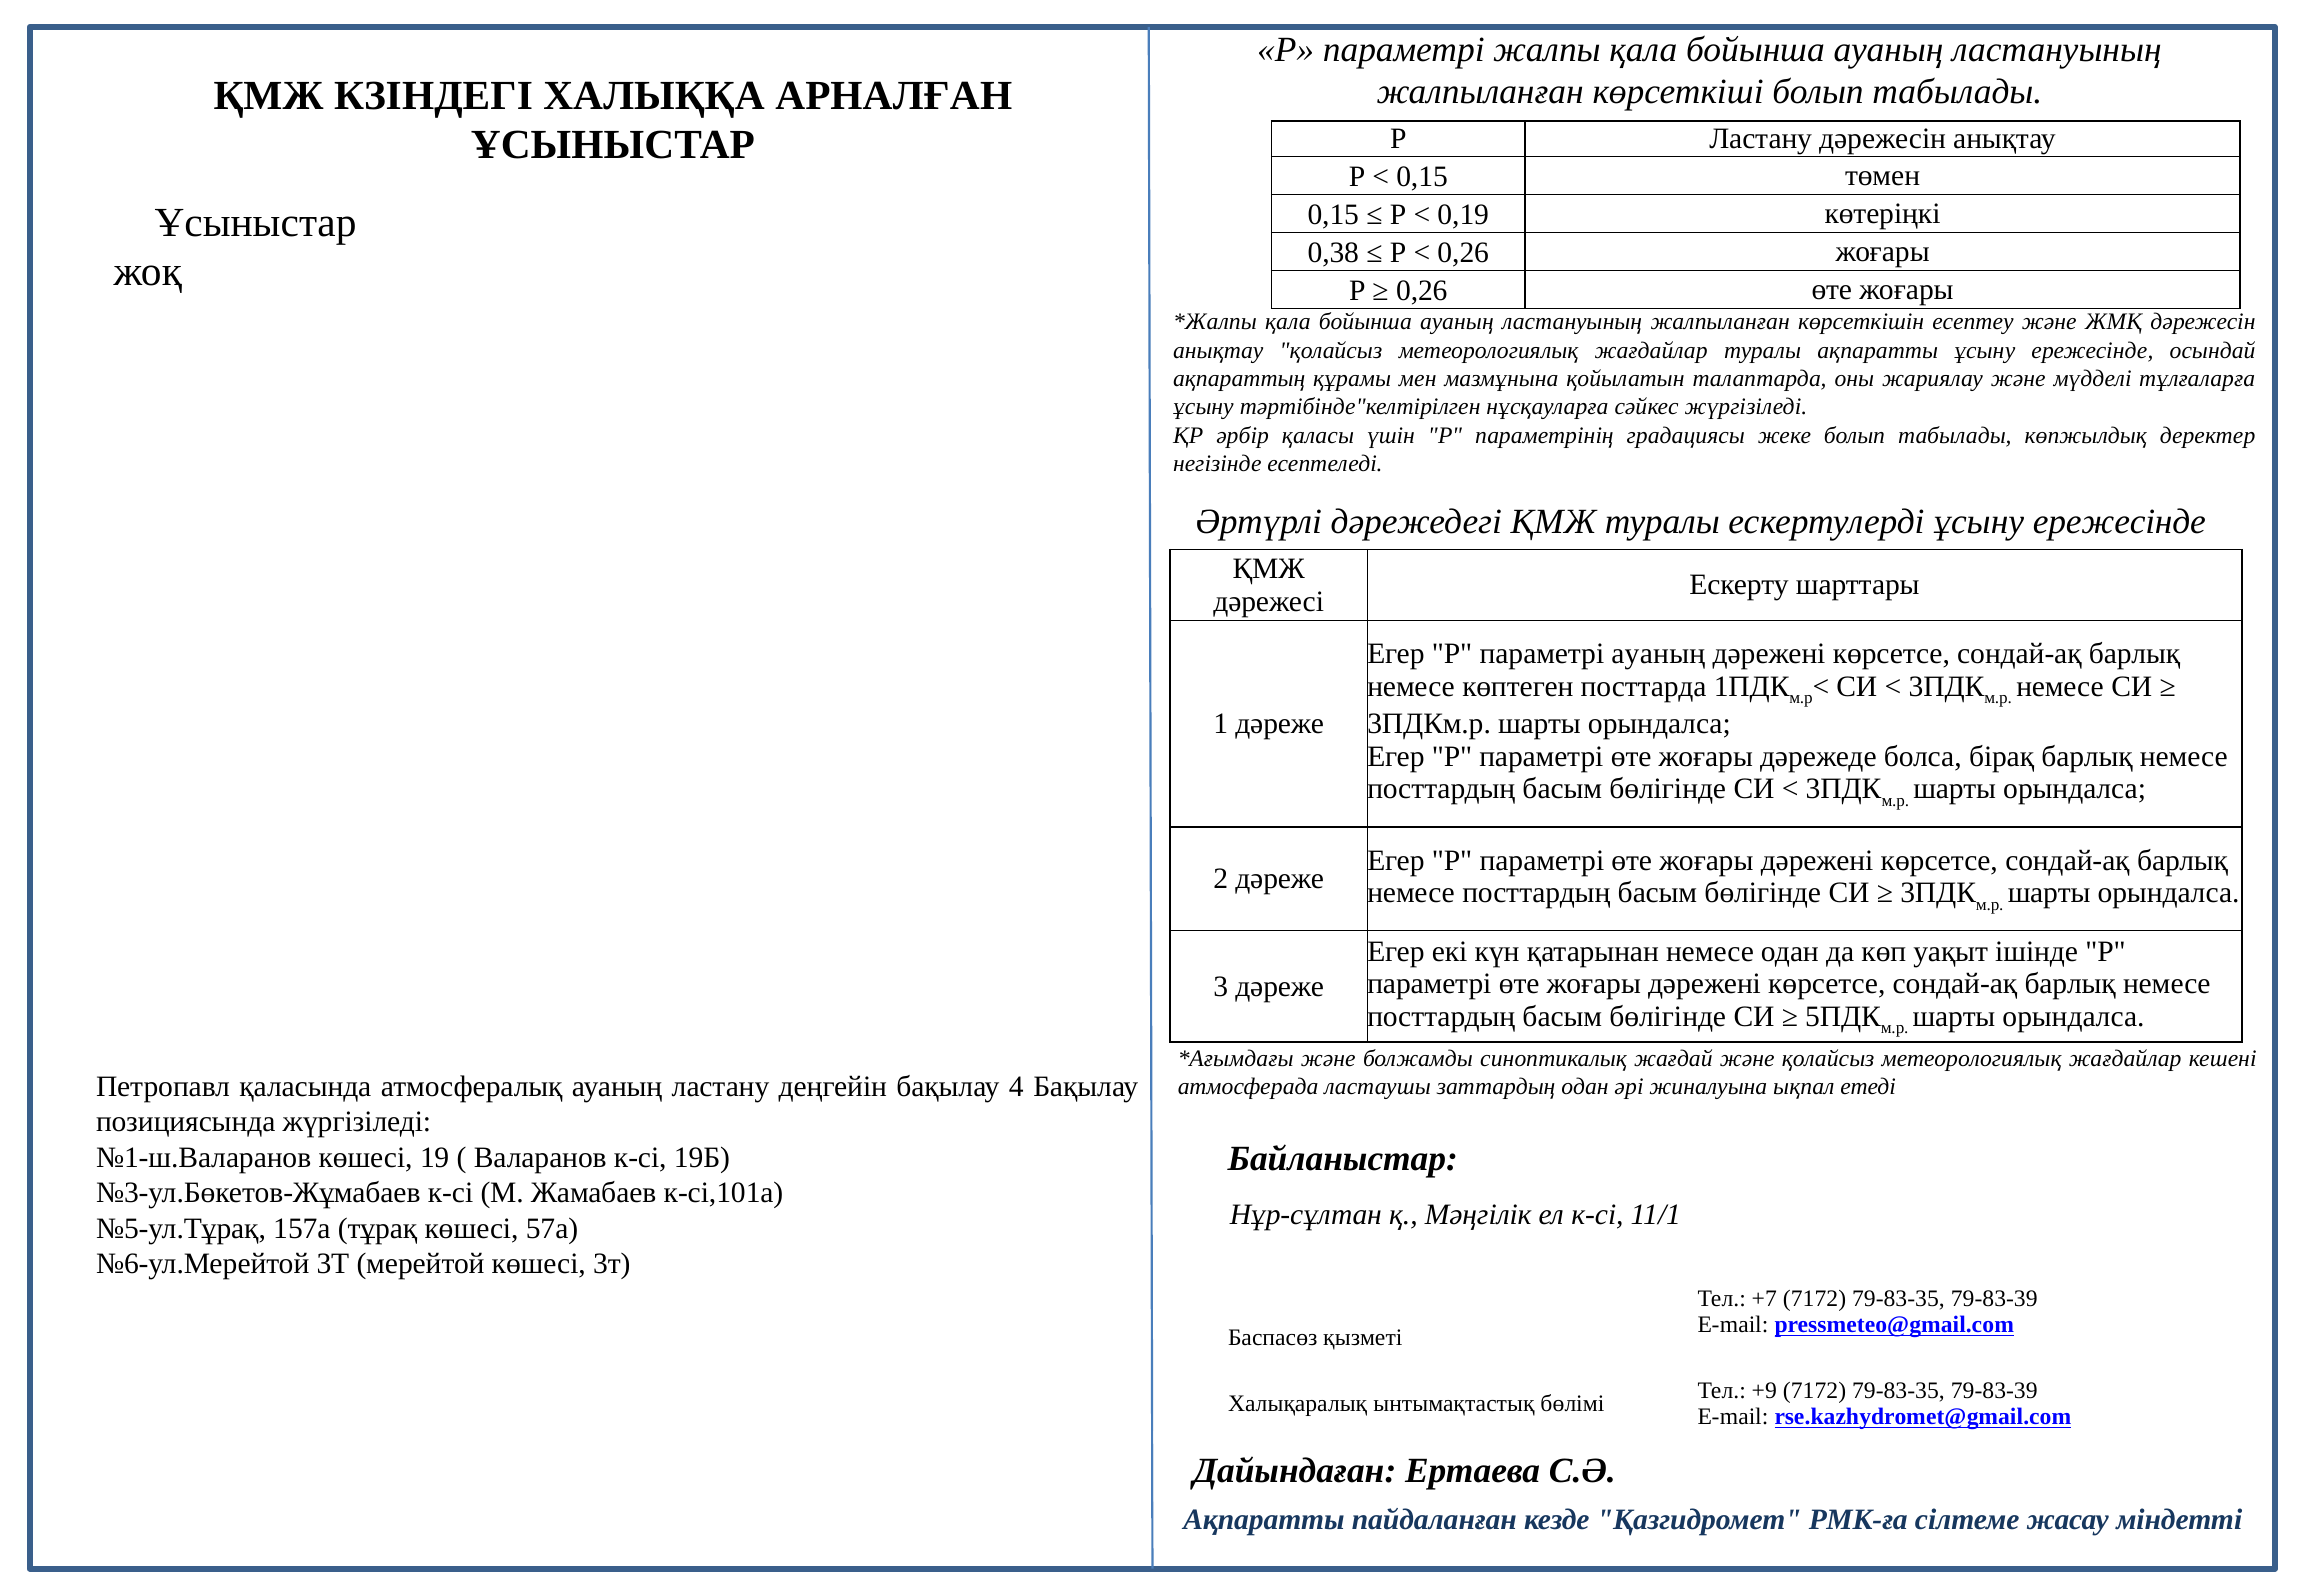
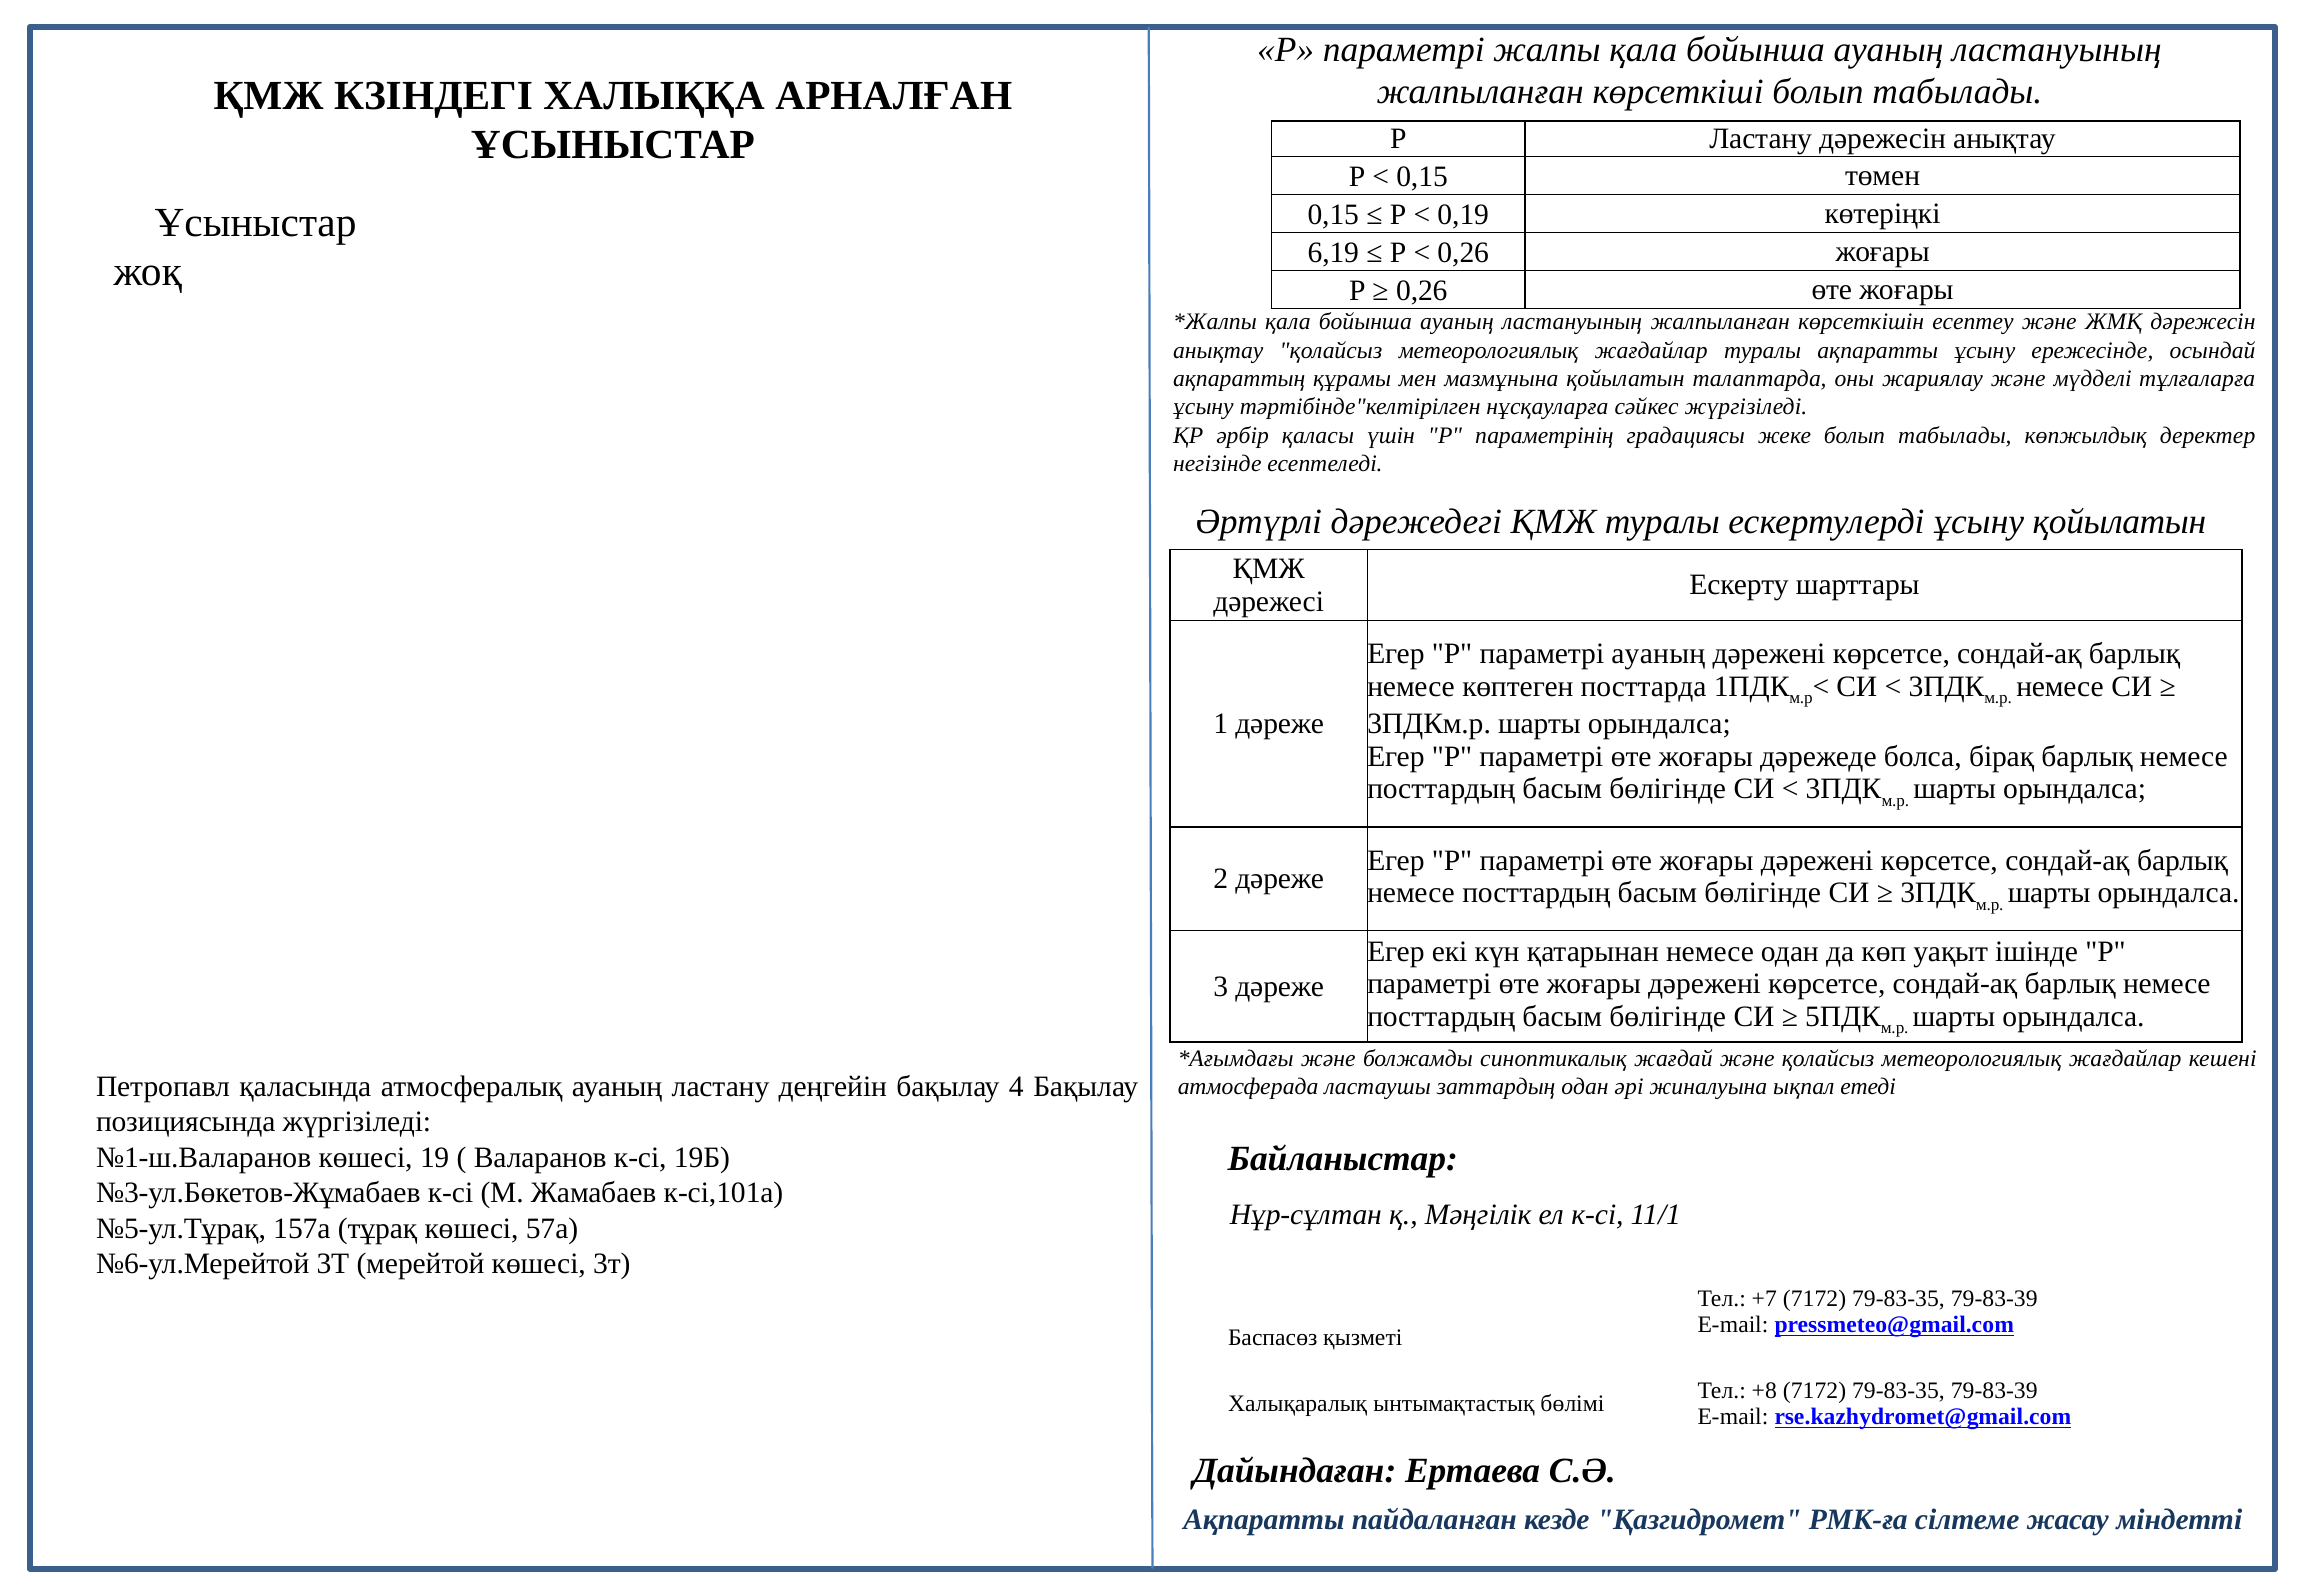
0,38: 0,38 -> 6,19 (1333, 253)
ескертулерді ұсыну ережесінде: ережесінде -> қойылатын (2119, 522)
+9: +9 -> +8 (1764, 1390)
